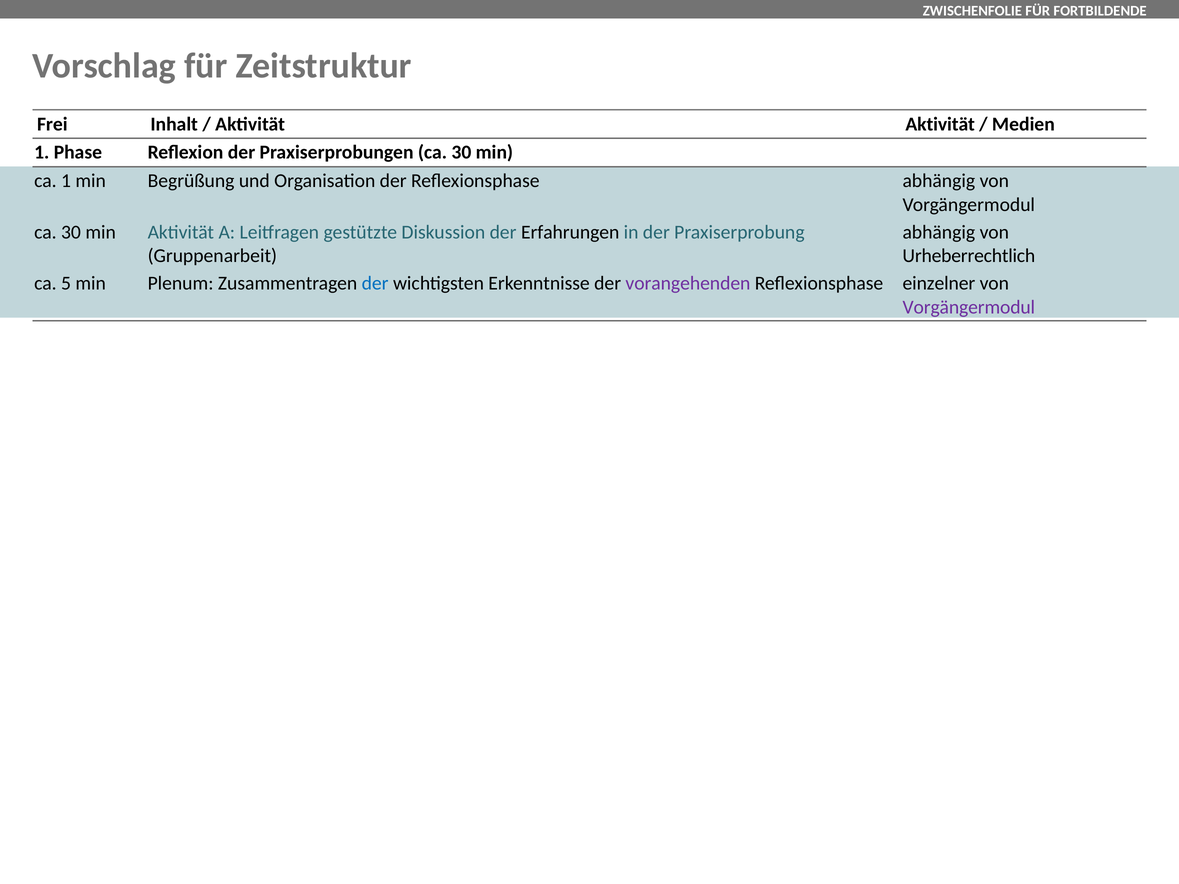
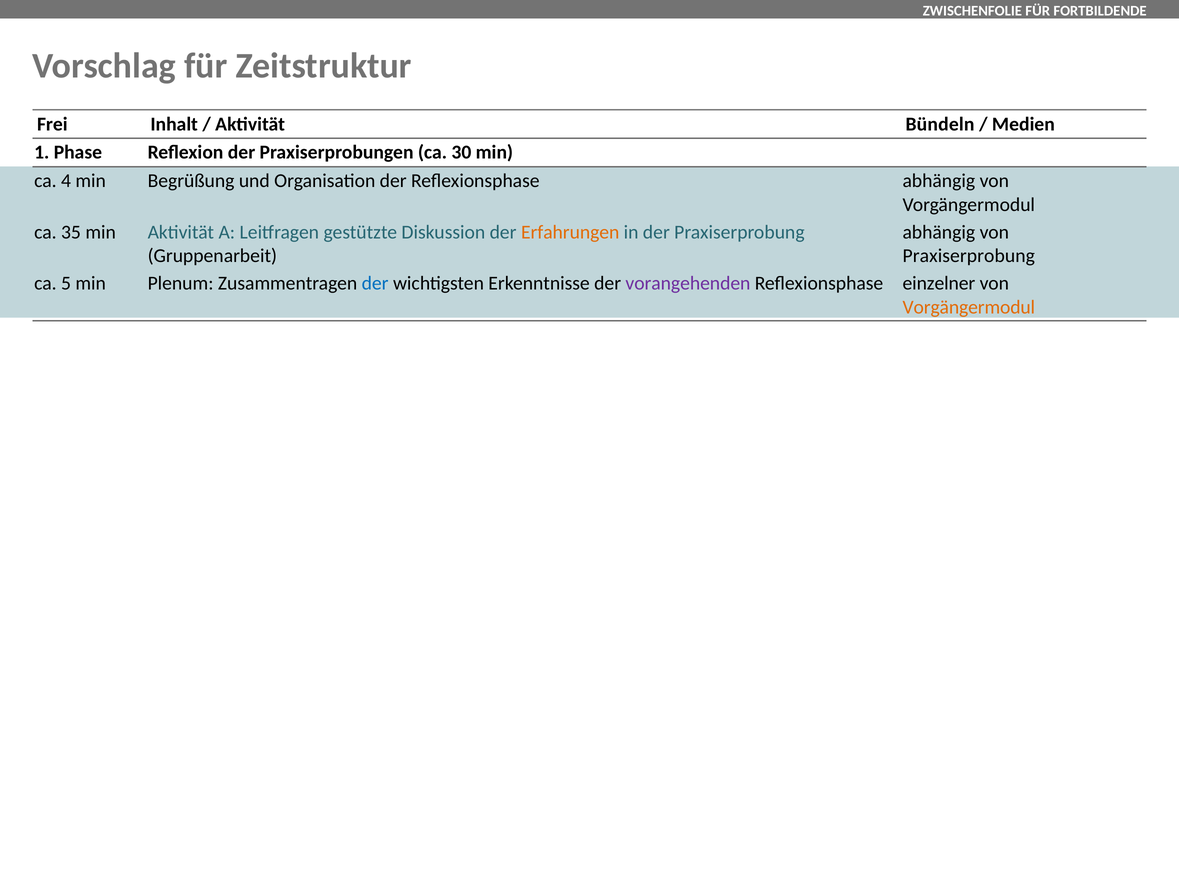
Aktivität Aktivität: Aktivität -> Bündeln (940, 124)
ca 1: 1 -> 4 (66, 181)
30: 30 -> 35 (71, 232)
Erfahrungen colour: black -> orange (570, 232)
Urheberrechtlich: Urheberrechtlich -> Praxiserprobung (969, 256)
Vorgängermodul colour: purple -> orange (969, 307)
